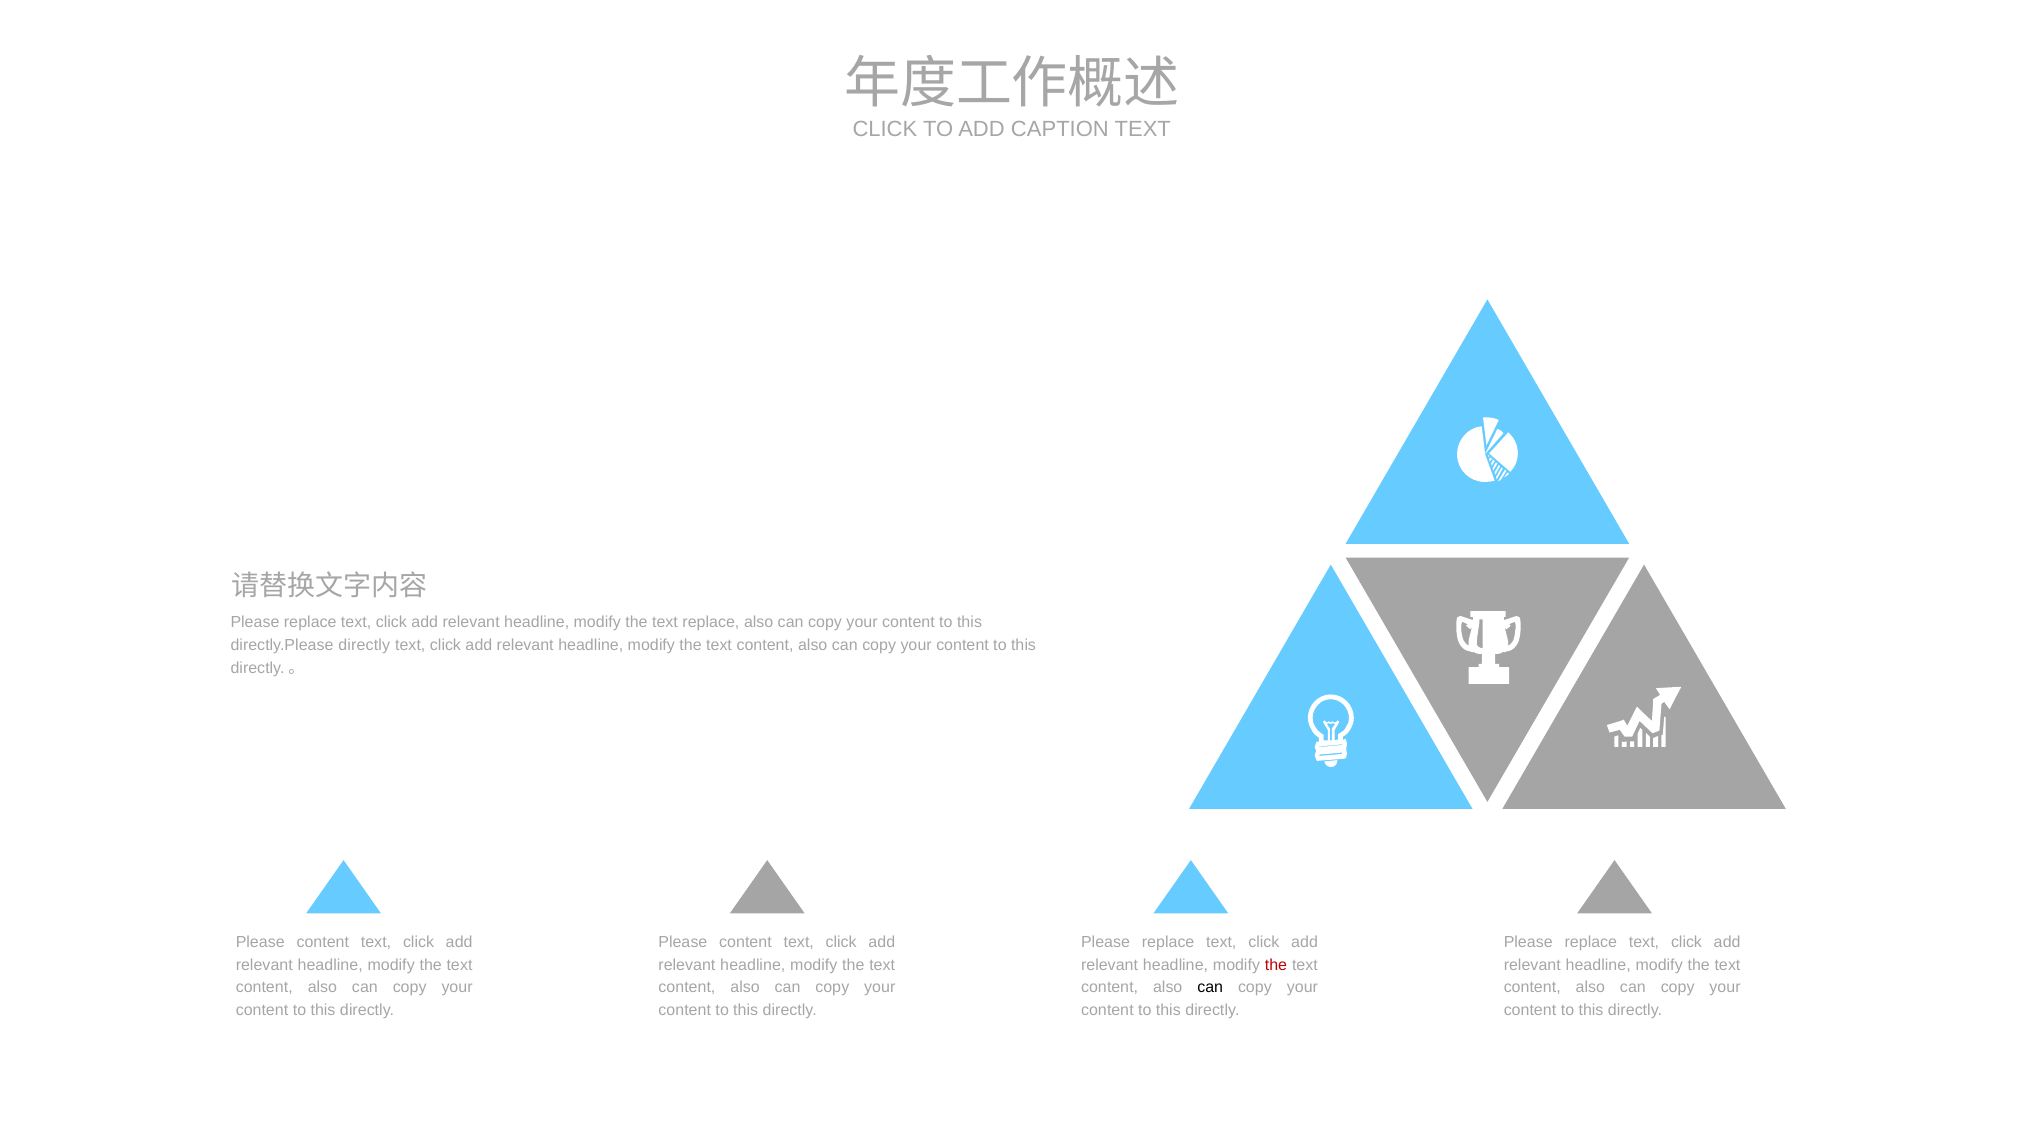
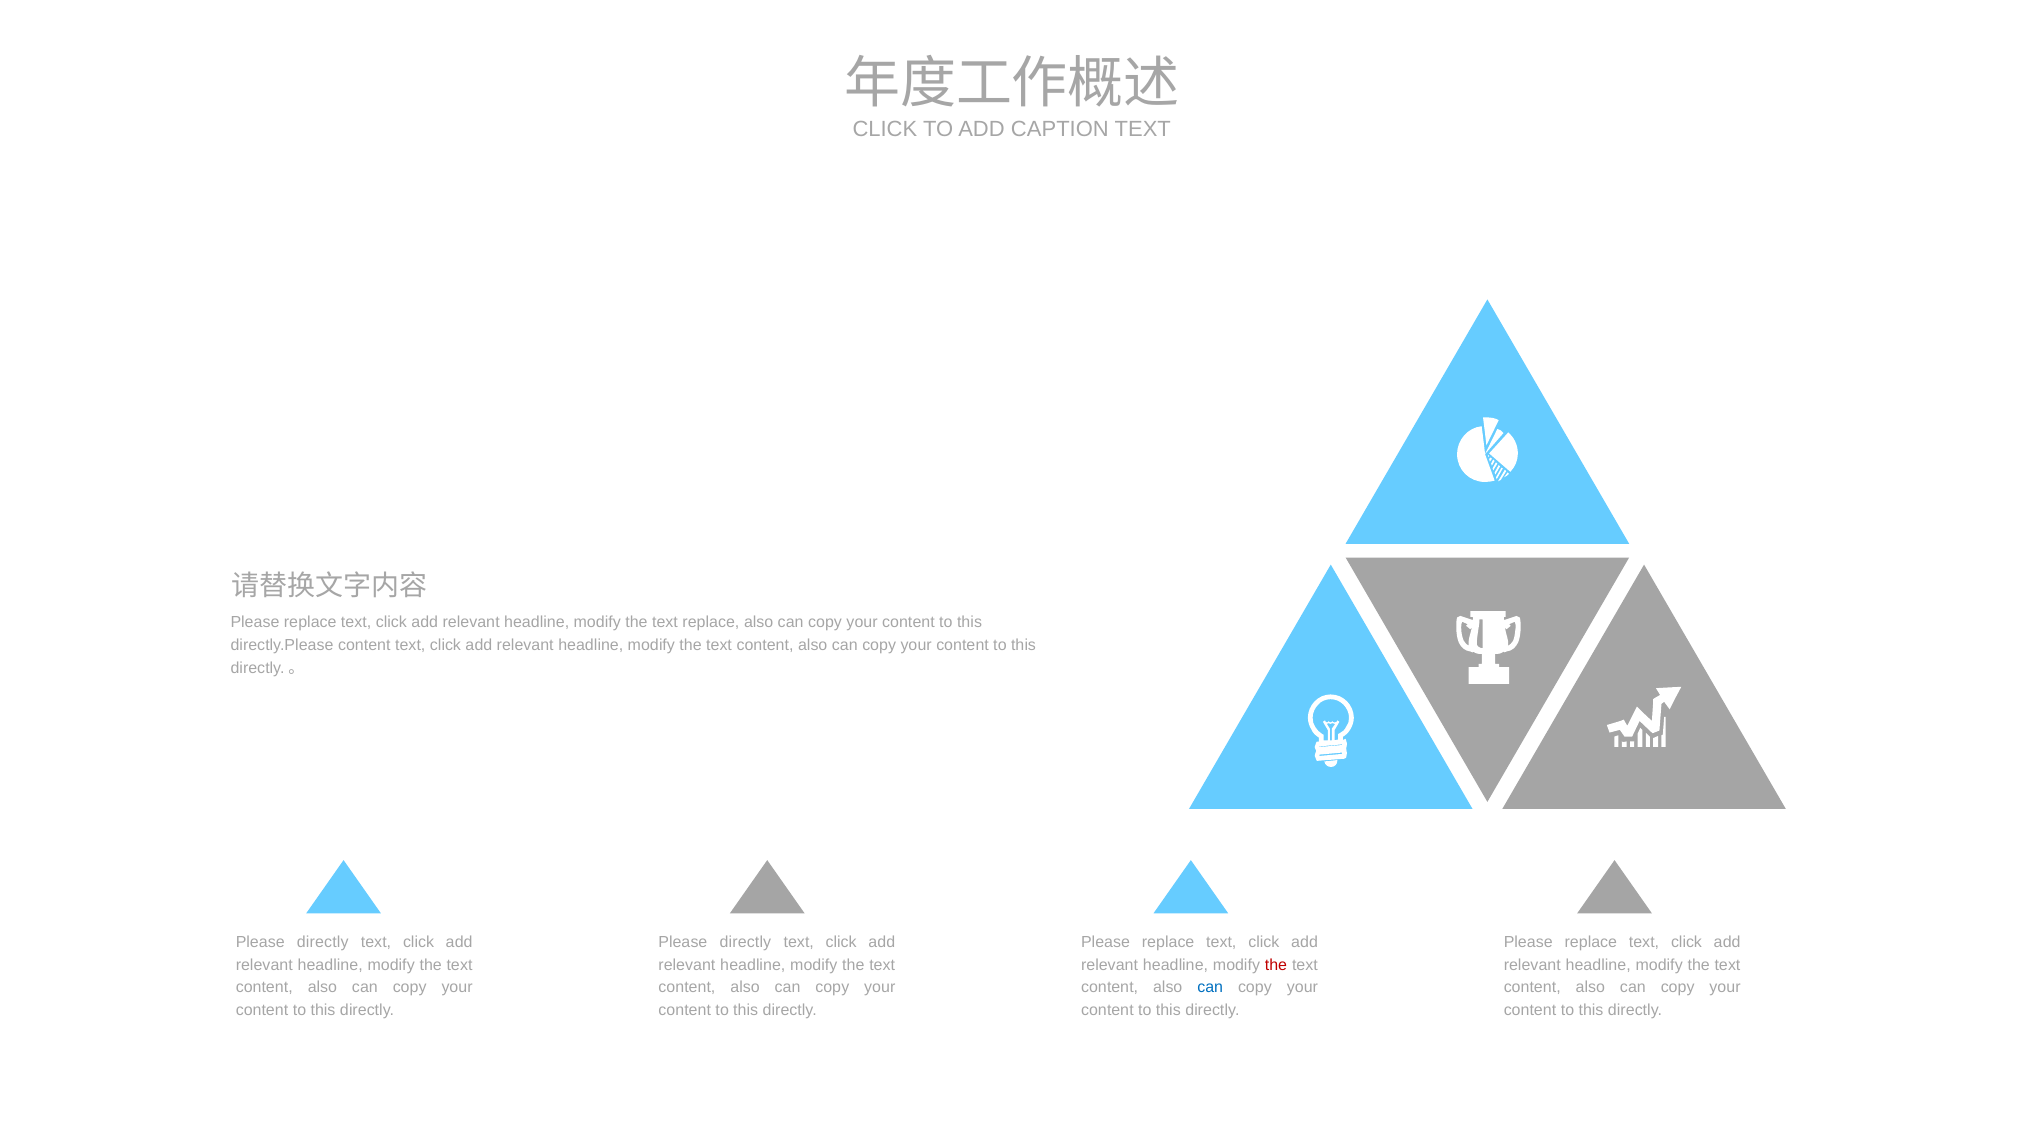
directly.Please directly: directly -> content (364, 646)
content: content -> directly (323, 942)
content: content -> directly (745, 942)
can colour: black -> blue (1210, 988)
